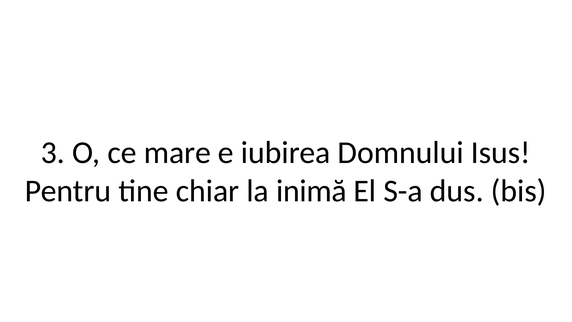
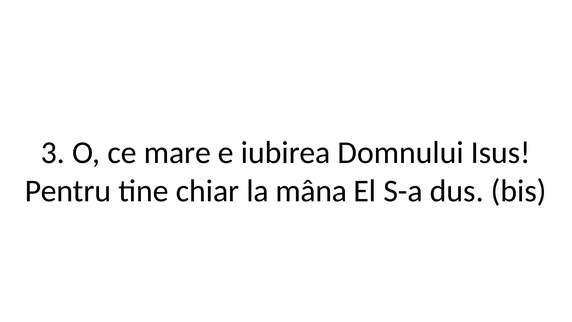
inimă: inimă -> mâna (311, 191)
